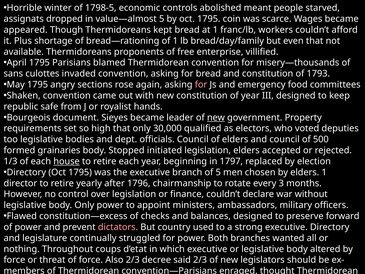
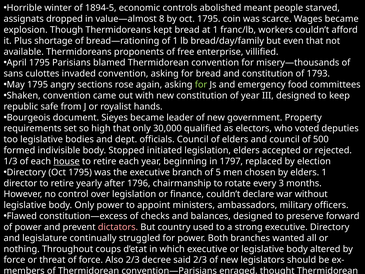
1798-5: 1798-5 -> 1894-5 (101, 8)
value—almost 5: 5 -> 8 (162, 19)
appeared: appeared -> explosion (26, 30)
for colour: pink -> light green (201, 85)
new underline: present -> none (216, 117)
grainaries: grainaries -> indivisible (59, 150)
